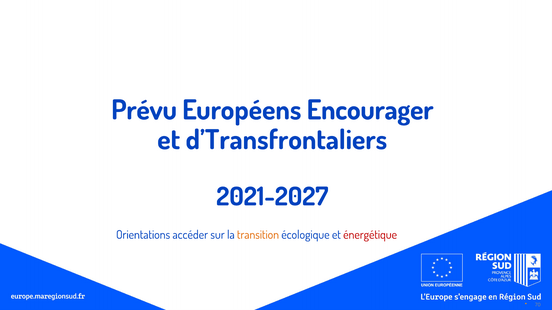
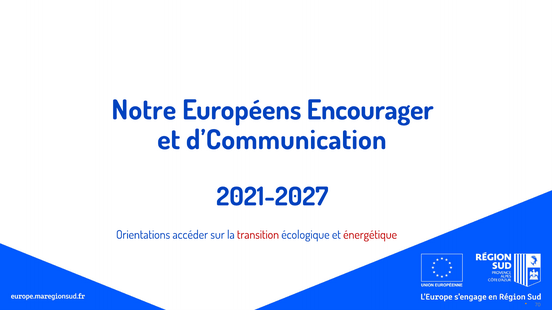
Prévu: Prévu -> Notre (144, 111)
d’Transfrontaliers: d’Transfrontaliers -> d’Communication (286, 140)
transition colour: orange -> red (258, 235)
